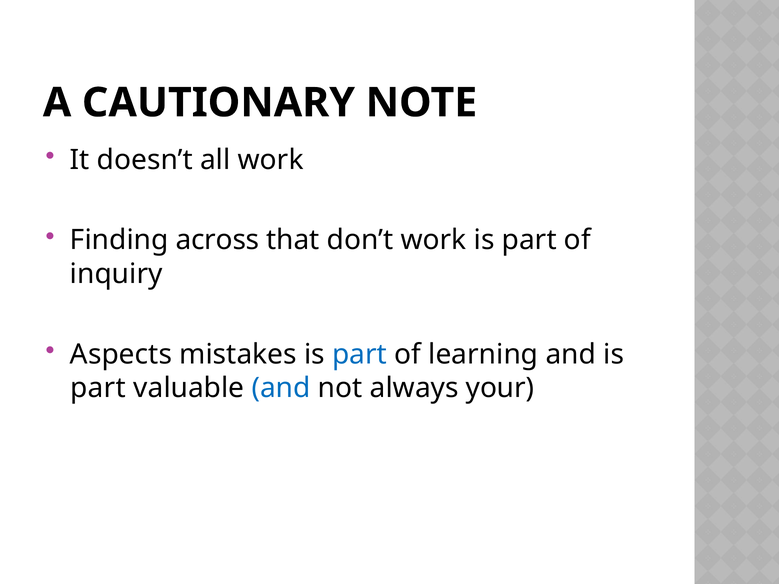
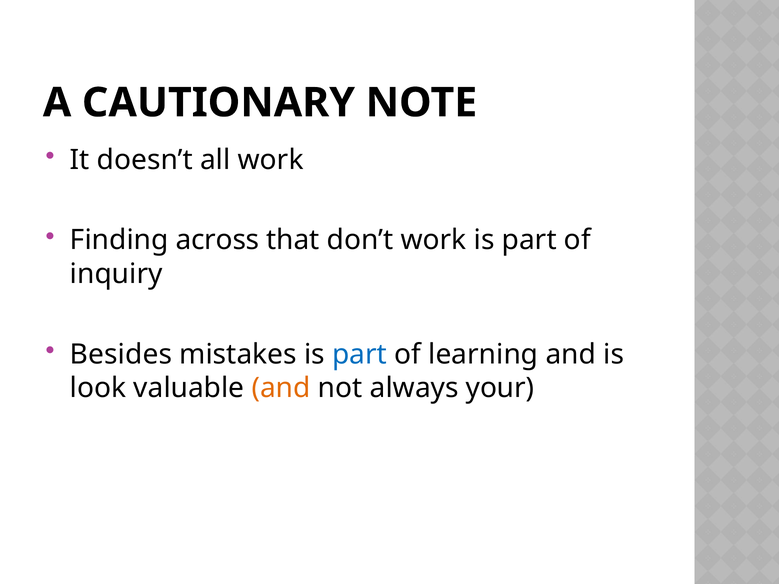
Aspects: Aspects -> Besides (121, 354)
part: part -> look (98, 388)
and colour: blue -> orange (281, 388)
